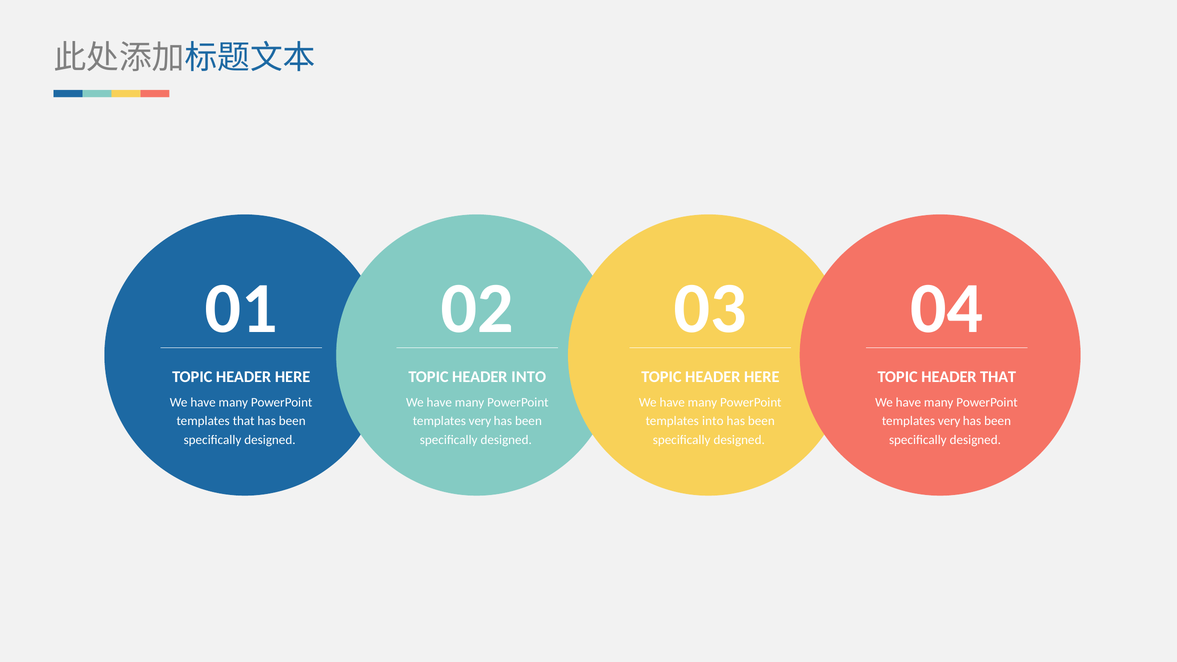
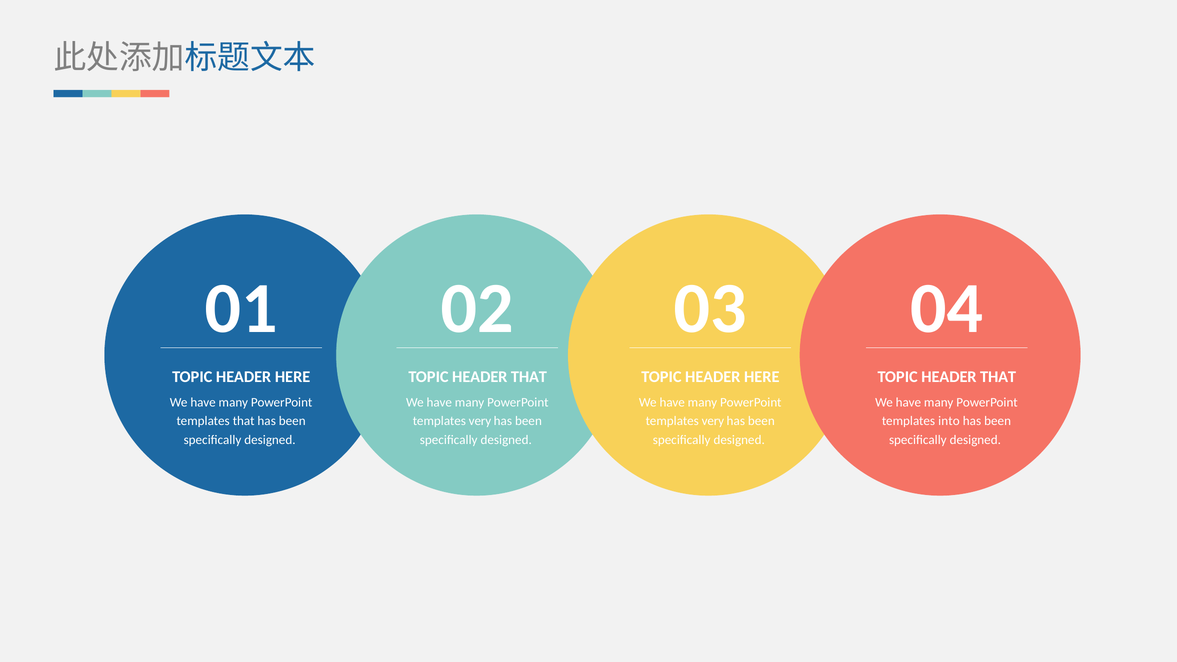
INTO: INTO -> THAT (529, 377)
into: into -> very (713, 421)
very: very -> into (949, 421)
